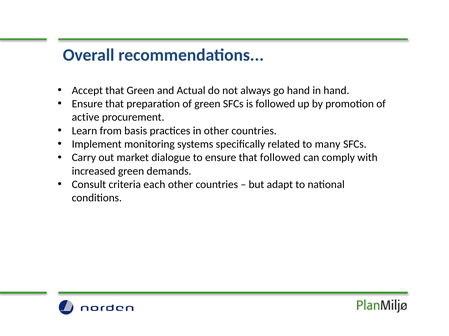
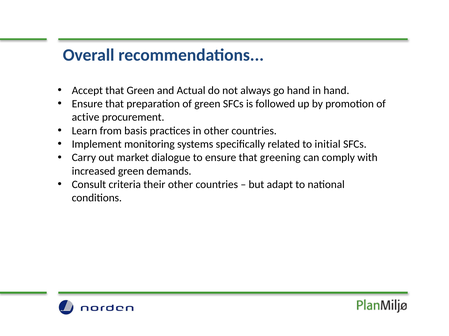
many: many -> initial (328, 144)
that followed: followed -> greening (280, 158)
each: each -> their (154, 185)
